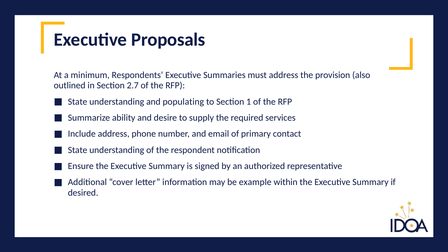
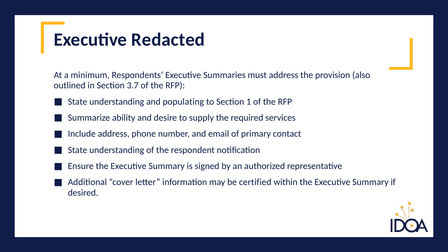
Proposals: Proposals -> Redacted (168, 40)
2.7: 2.7 -> 3.7 (133, 85)
example: example -> certified (255, 182)
